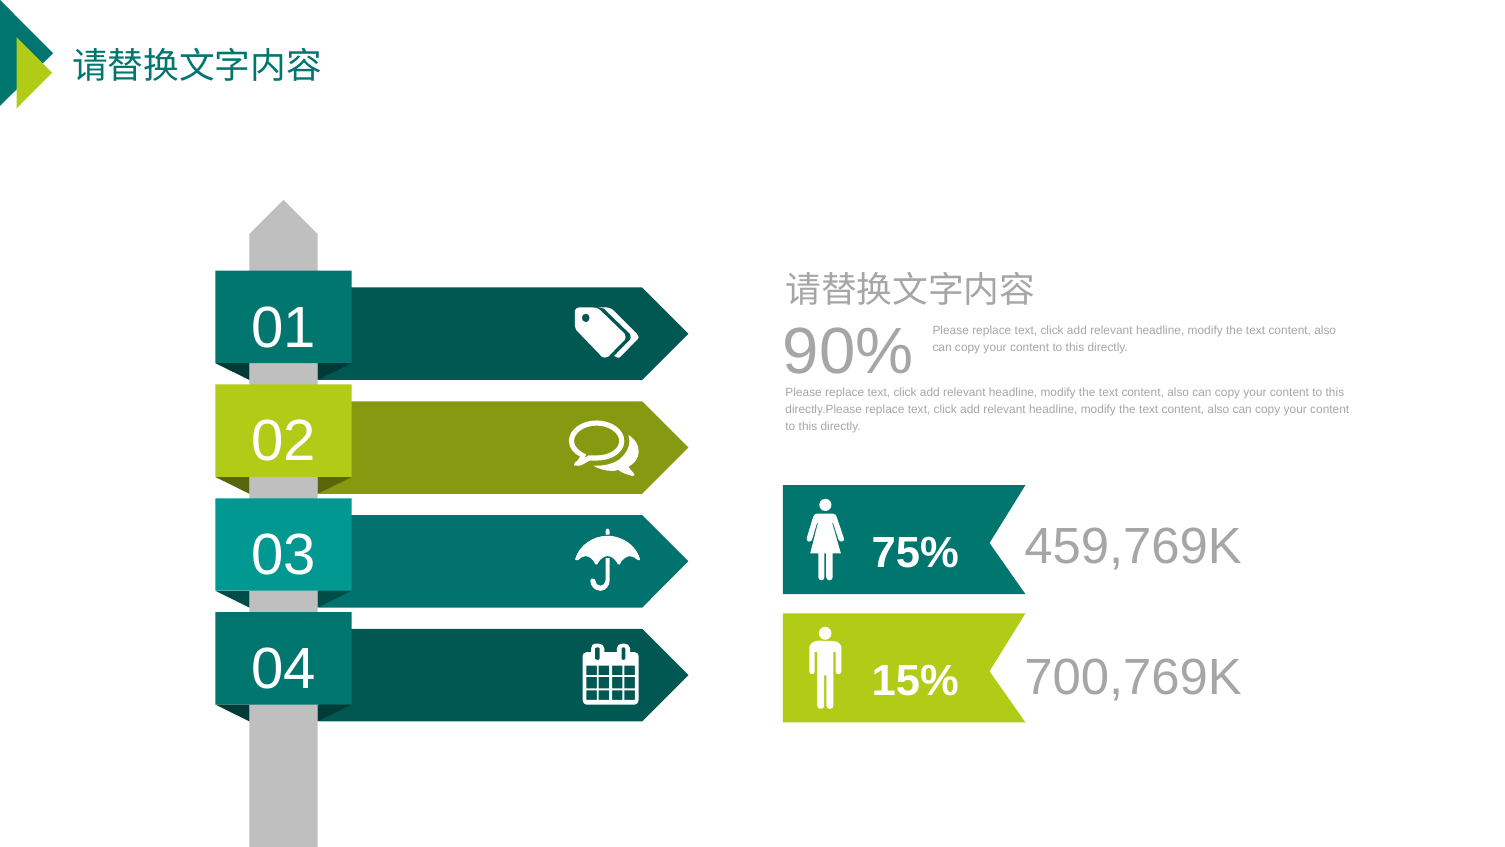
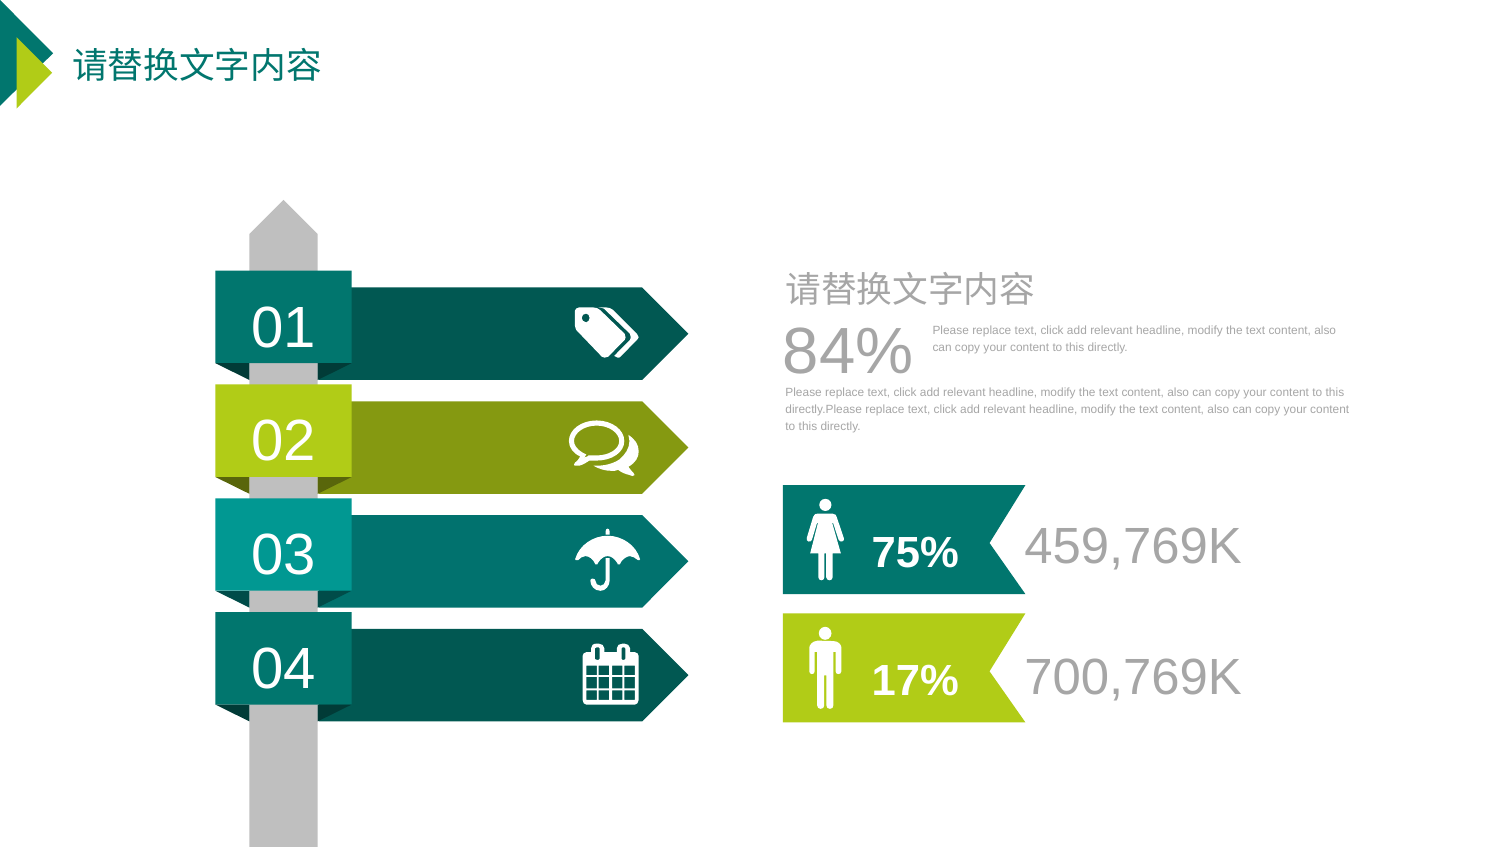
90%: 90% -> 84% (848, 352)
15%: 15% -> 17% (915, 681)
